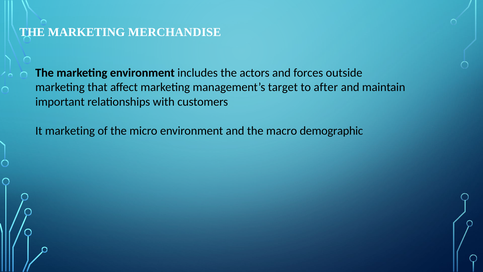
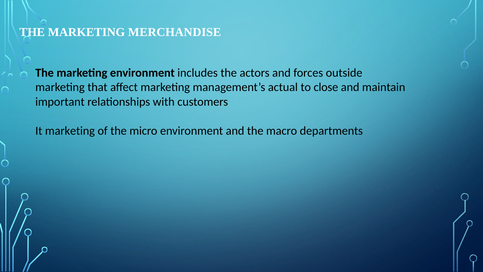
target: target -> actual (283, 87)
after: after -> close (326, 87)
demographic: demographic -> departments (331, 131)
